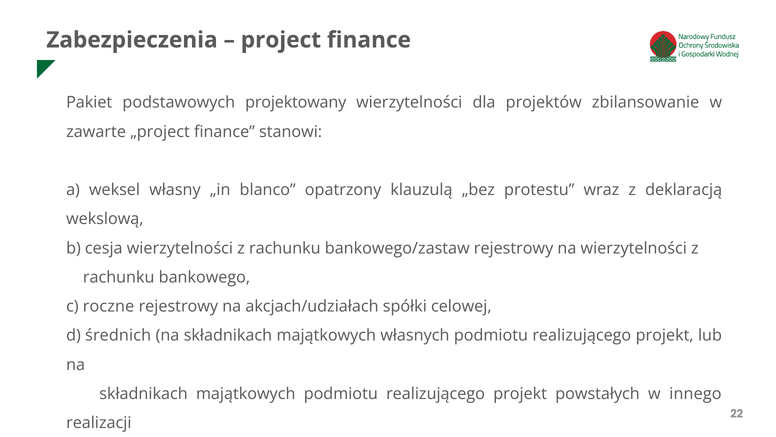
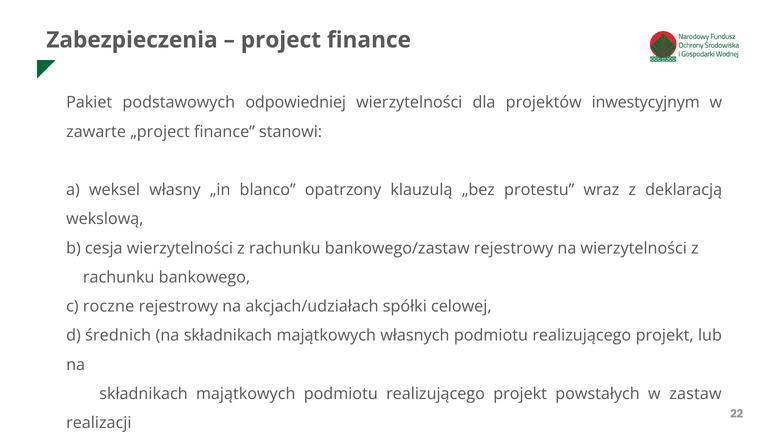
projektowany: projektowany -> odpowiedniej (296, 102)
zbilansowanie: zbilansowanie -> inwestycyjnym (646, 102)
innego: innego -> zastaw (695, 393)
